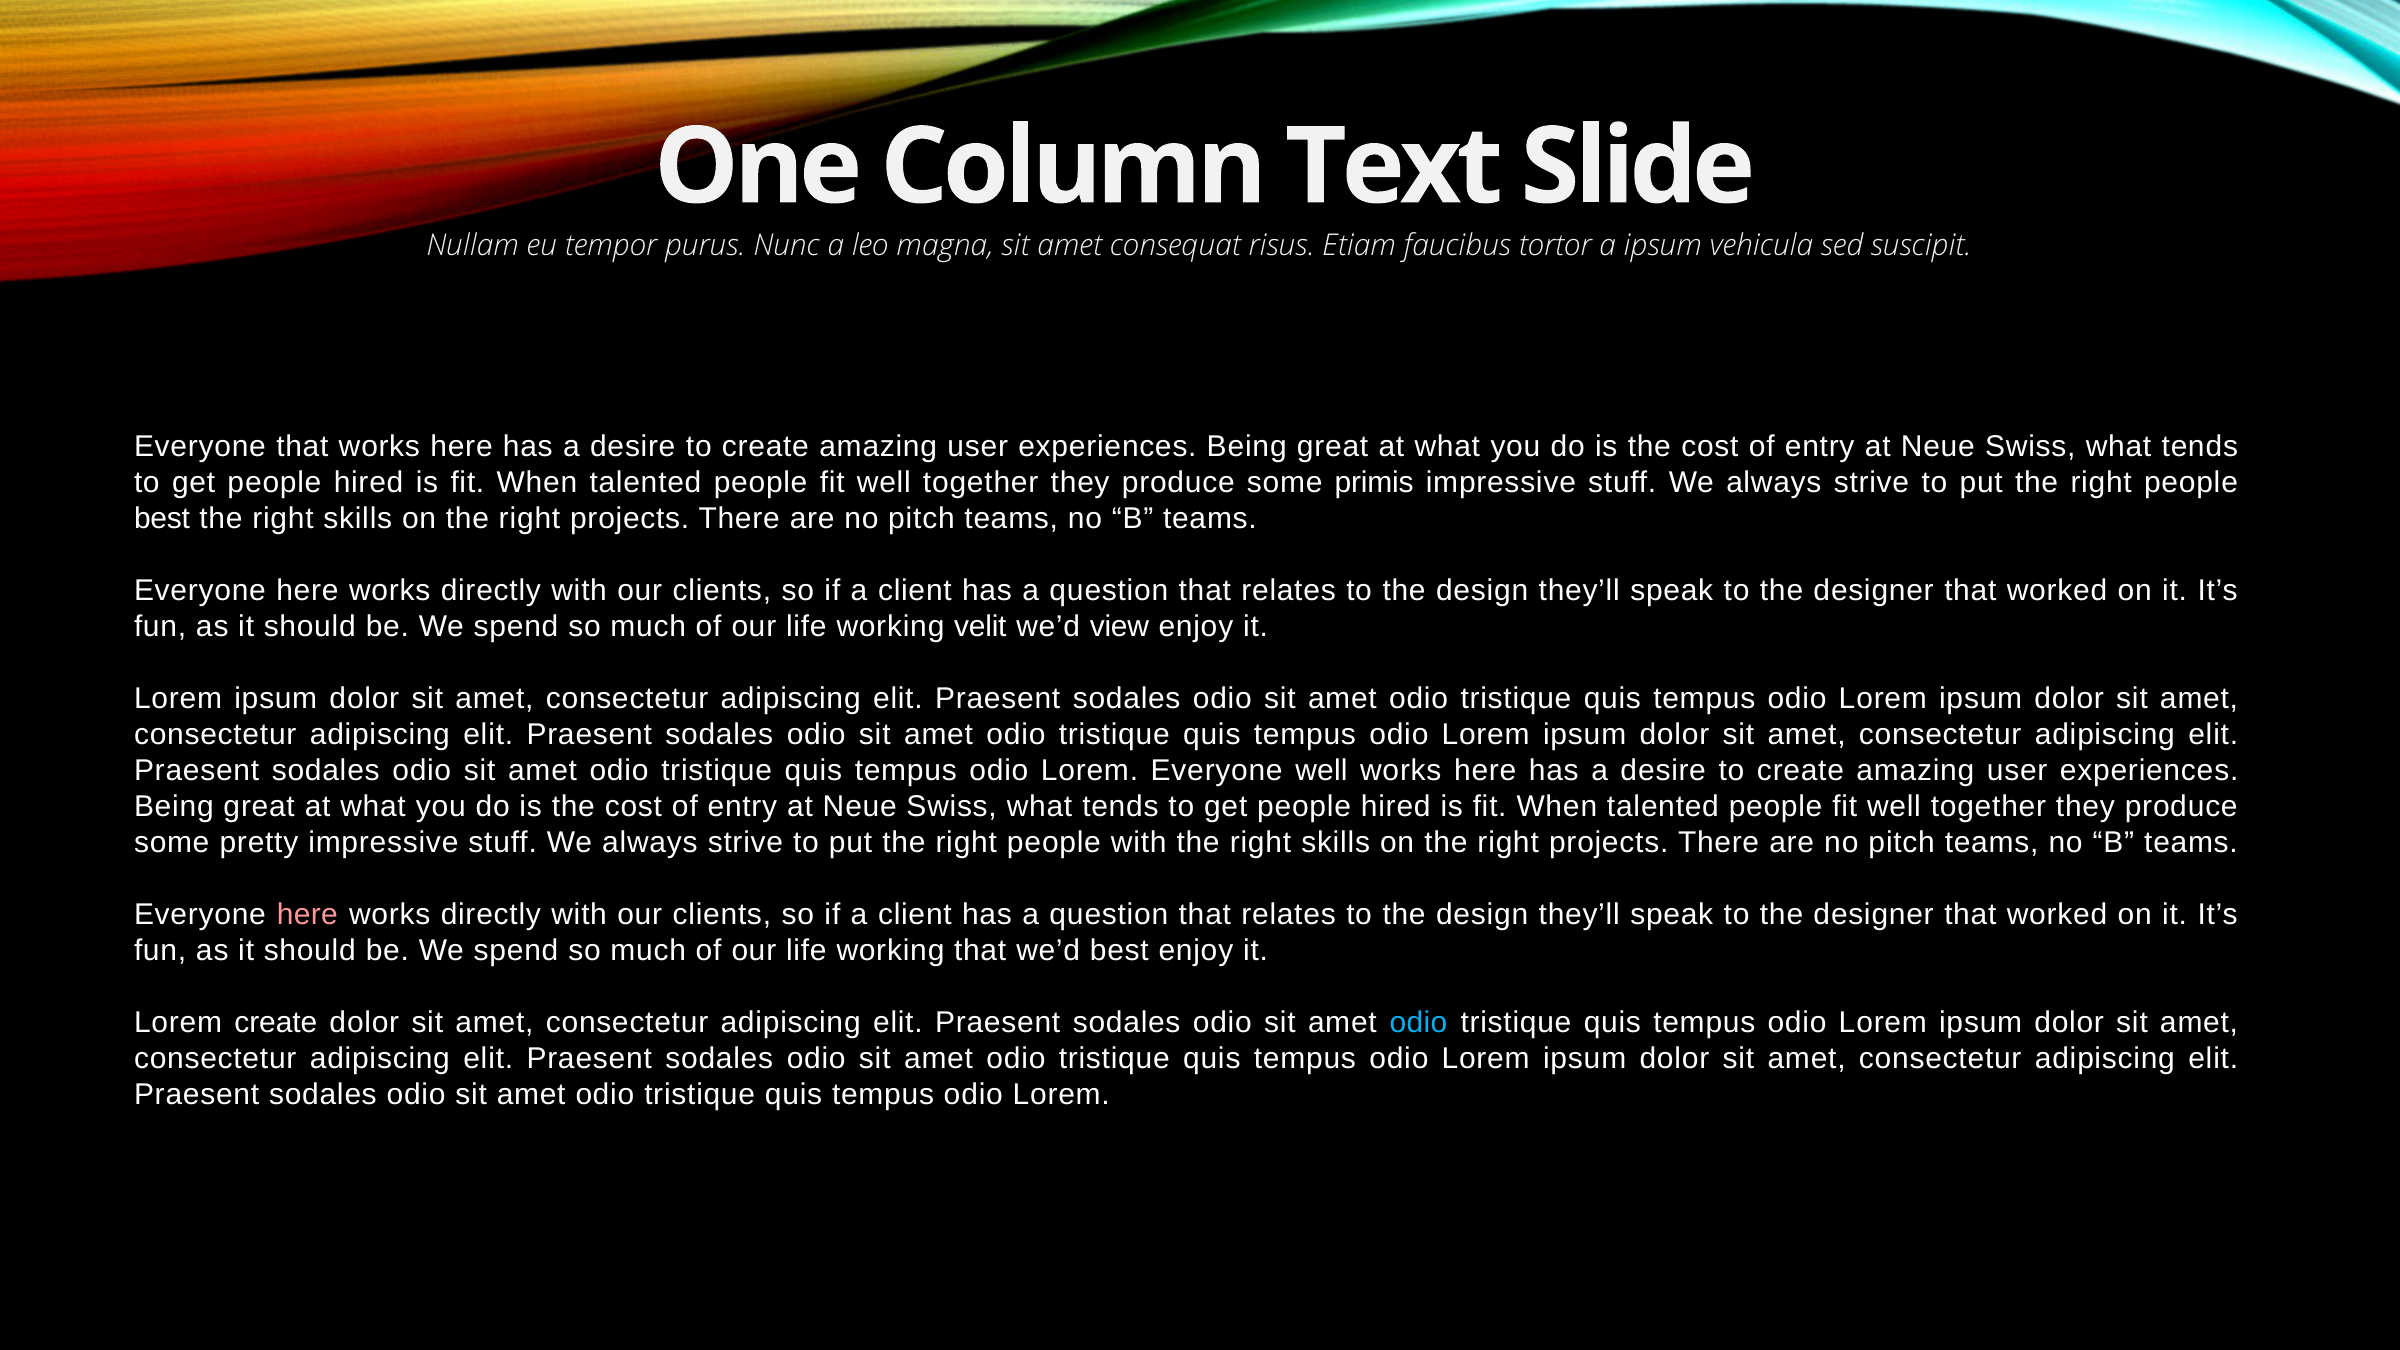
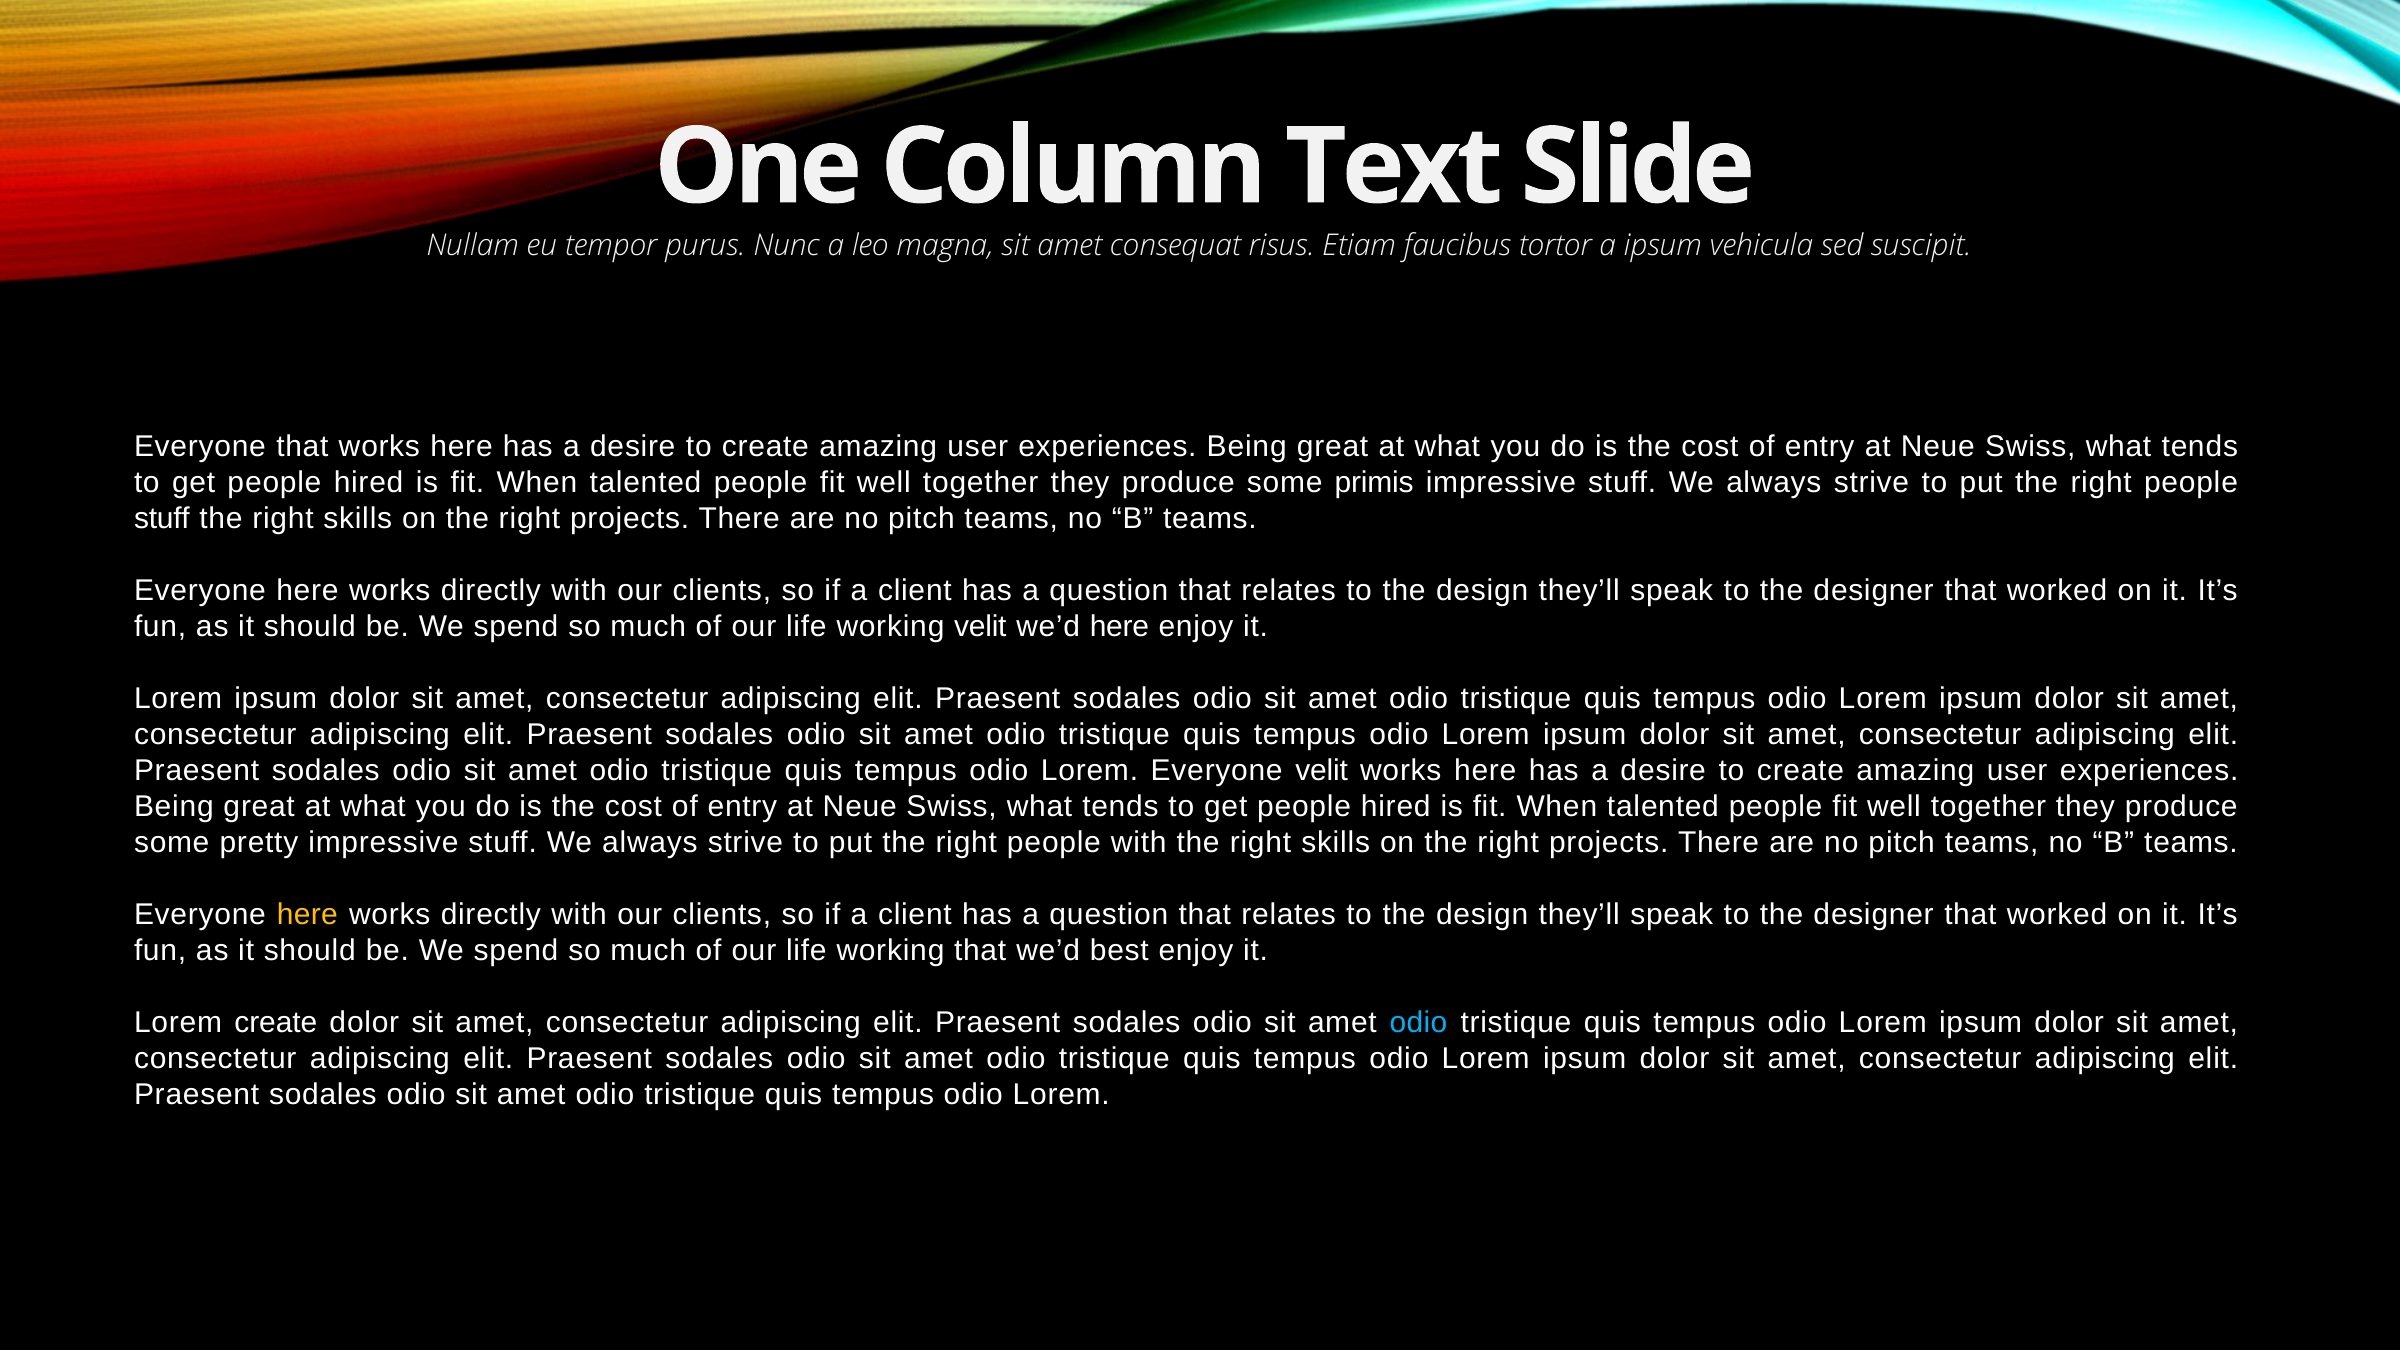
best: best -> stuff (162, 519)
we’d view: view -> here (1119, 627)
Everyone well: well -> velit (1322, 771)
here colour: pink -> yellow (307, 915)
